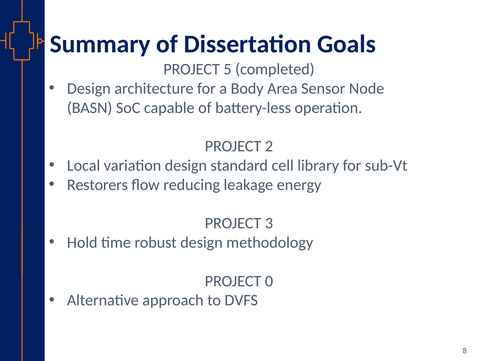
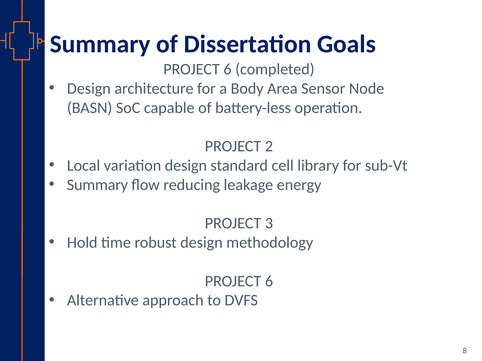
5: 5 -> 6 (228, 69)
Restorers: Restorers -> Summary (97, 185)
0: 0 -> 6 (269, 281)
